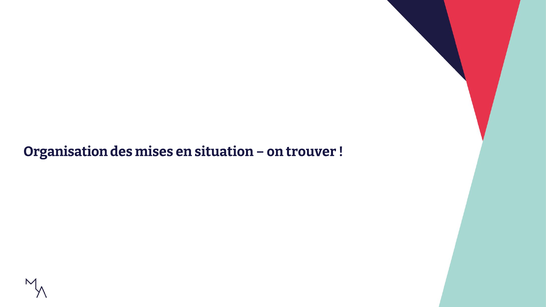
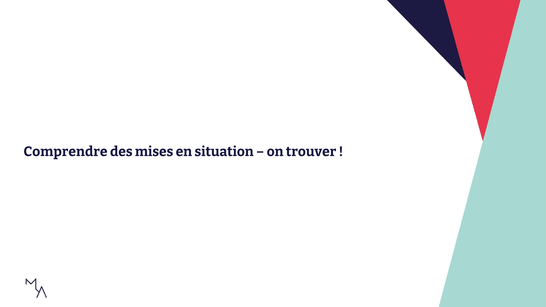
Organisation: Organisation -> Comprendre (65, 152)
